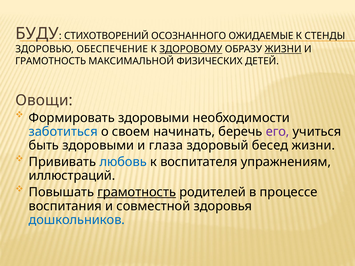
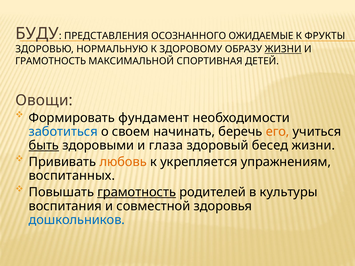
СТИХОТВОРЕНИЙ: СТИХОТВОРЕНИЙ -> ПРЕДСТАВЛЕНИЯ (106, 36)
СТЕНДЫ: СТЕНДЫ -> ФРУКТЫ (325, 36)
ОБЕСПЕЧЕНИЕ: ОБЕСПЕЧЕНИЕ -> НОРМАЛЬНУЮ (112, 49)
ЗДОРОВОМУ underline: present -> none (191, 49)
ФИЗИЧЕСКИХ: ФИЗИЧЕСКИХ -> СПОРТИВНАЯ (210, 61)
Формировать здоровыми: здоровыми -> фундамент (154, 118)
его colour: purple -> orange (278, 132)
быть underline: none -> present (44, 146)
любовь colour: blue -> orange (123, 162)
воспитателя: воспитателя -> укрепляется (199, 162)
иллюстраций: иллюстраций -> воспитанных (72, 176)
процессе: процессе -> культуры (289, 192)
